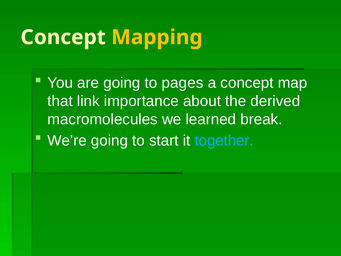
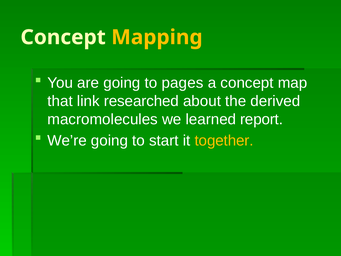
importance: importance -> researched (141, 101)
break: break -> report (262, 119)
together colour: light blue -> yellow (224, 141)
